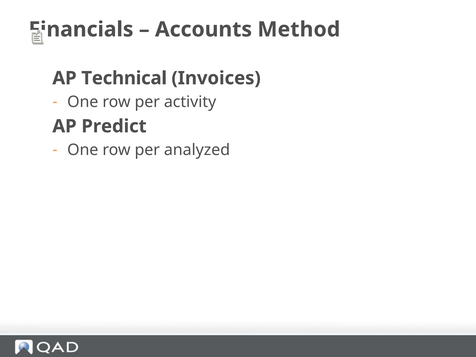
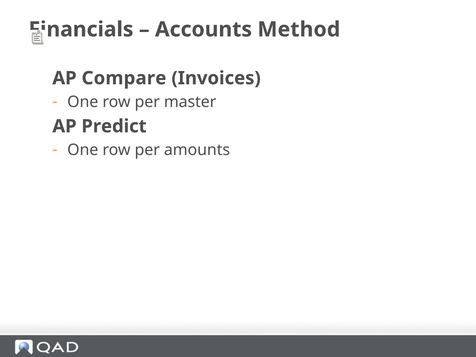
Technical: Technical -> Compare (124, 78)
activity: activity -> master (190, 102)
analyzed: analyzed -> amounts (197, 150)
